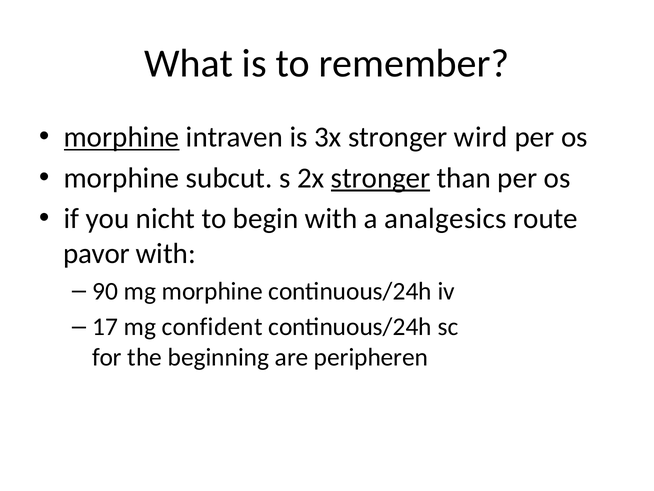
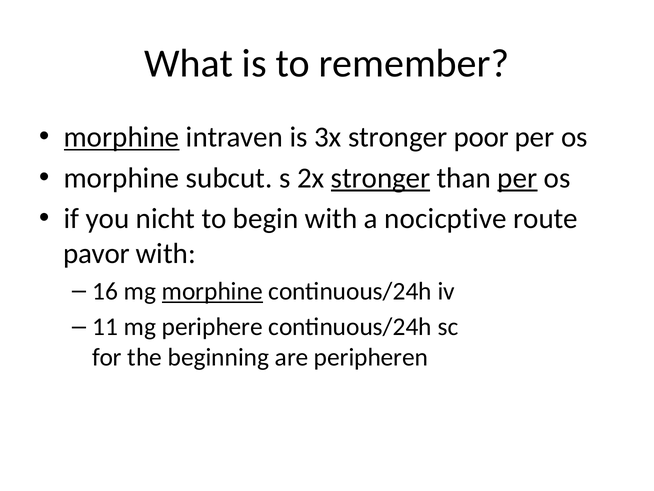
wird: wird -> poor (481, 137)
per underline: none -> present (517, 178)
analgesics: analgesics -> nocicptive (446, 219)
90: 90 -> 16 (105, 291)
morphine underline: none -> present (212, 291)
17: 17 -> 11 (105, 327)
confident: confident -> periphere (212, 327)
